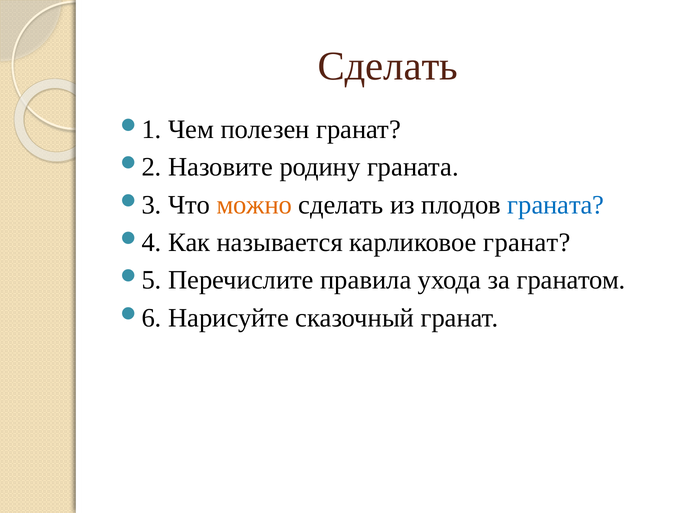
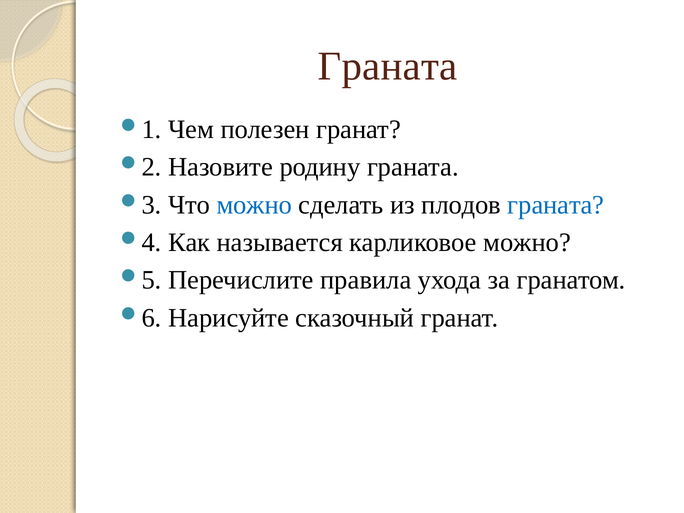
Сделать: Сделать -> Граната (388, 66)
можно colour: orange -> blue (254, 205)
карликовое гранат: гранат -> можно (527, 242)
